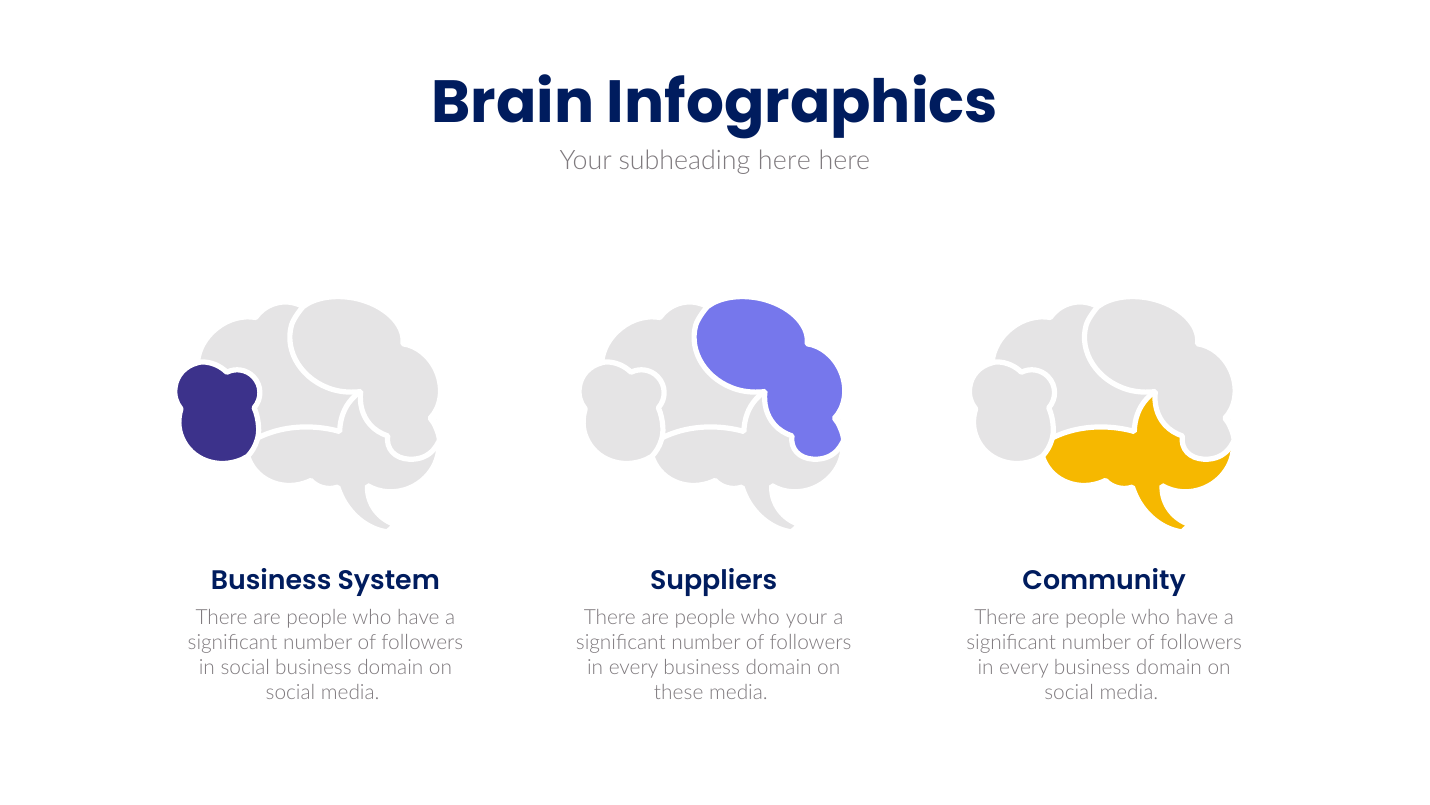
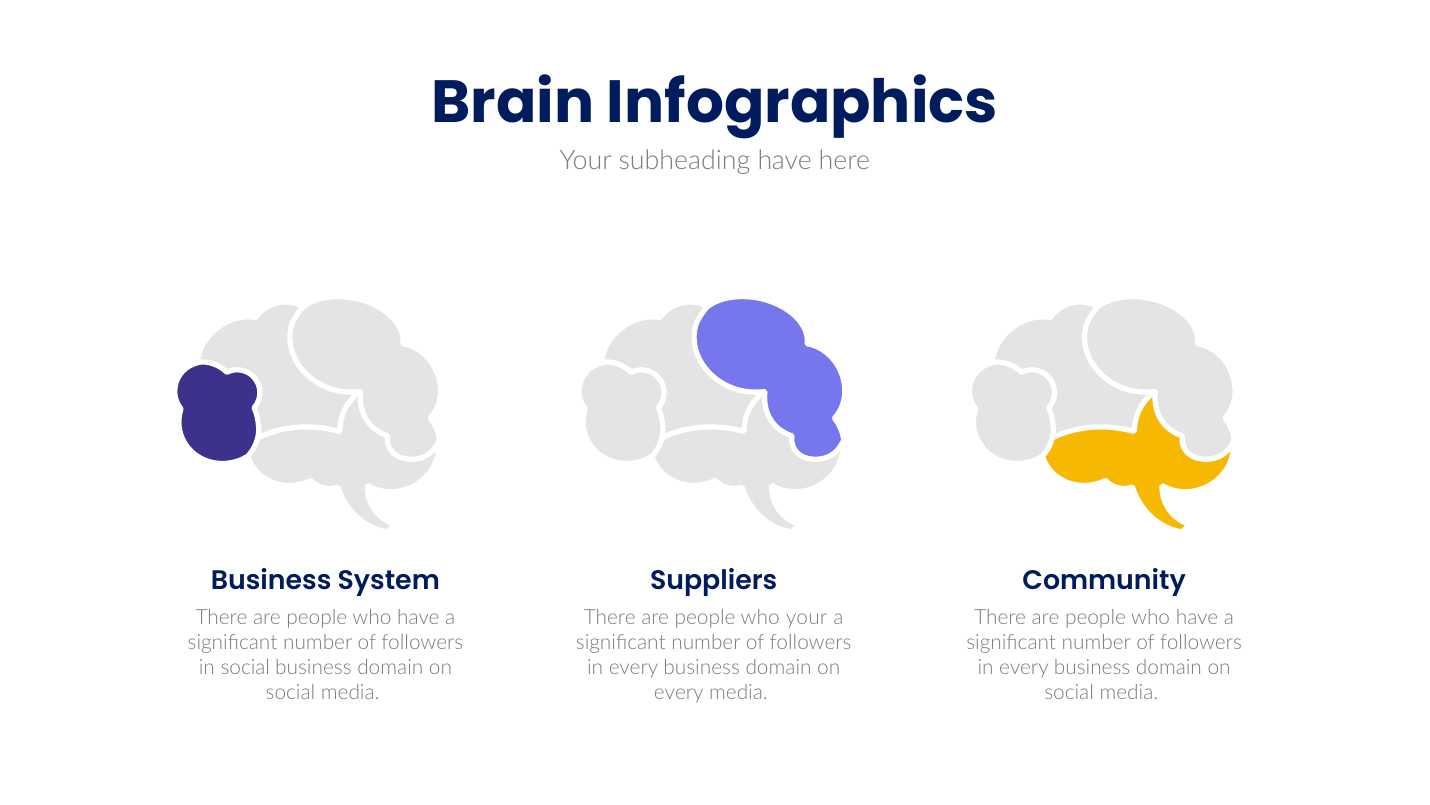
subheading here: here -> have (785, 160)
these: these -> every (679, 692)
